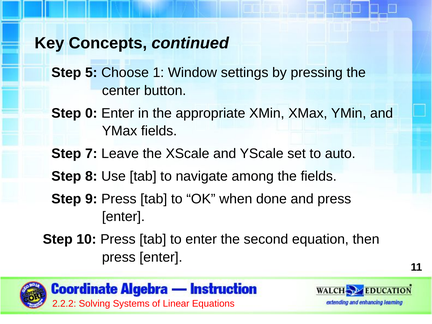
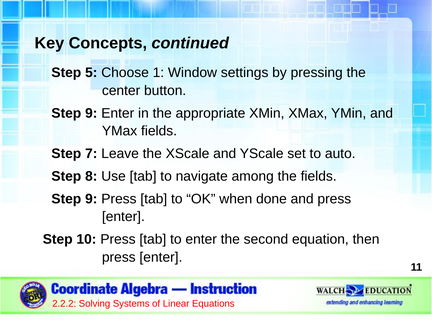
0: 0 -> 9 (91, 113)
